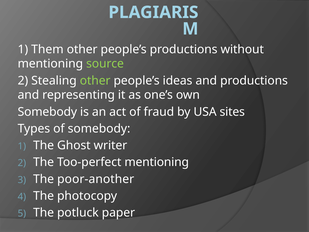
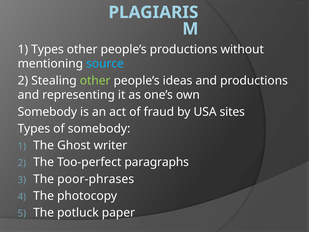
1 Them: Them -> Types (47, 49)
source colour: light green -> light blue (105, 64)
Too-perfect mentioning: mentioning -> paragraphs (157, 162)
poor-another: poor-another -> poor-phrases (96, 179)
